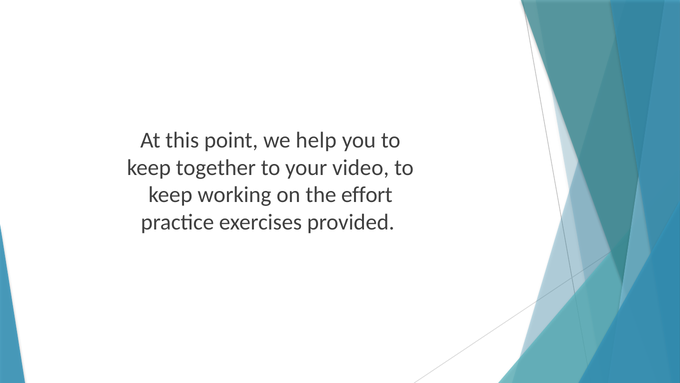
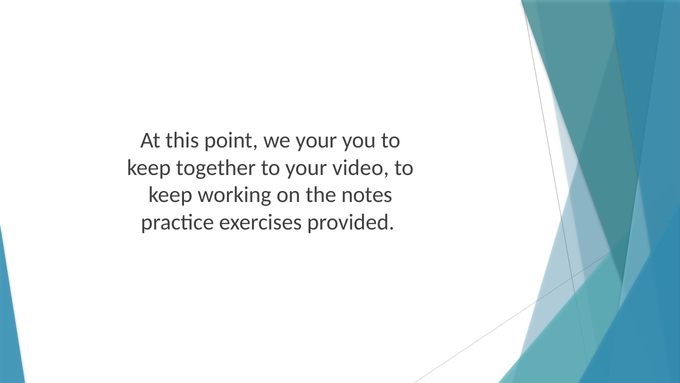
we help: help -> your (316, 140)
effort: effort -> notes (367, 195)
